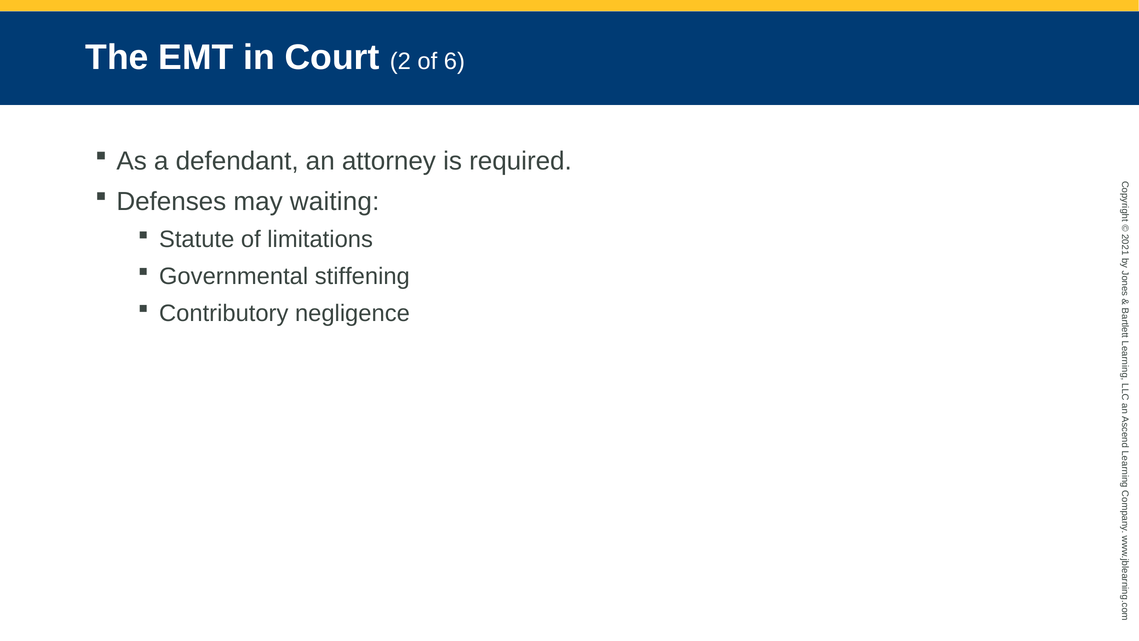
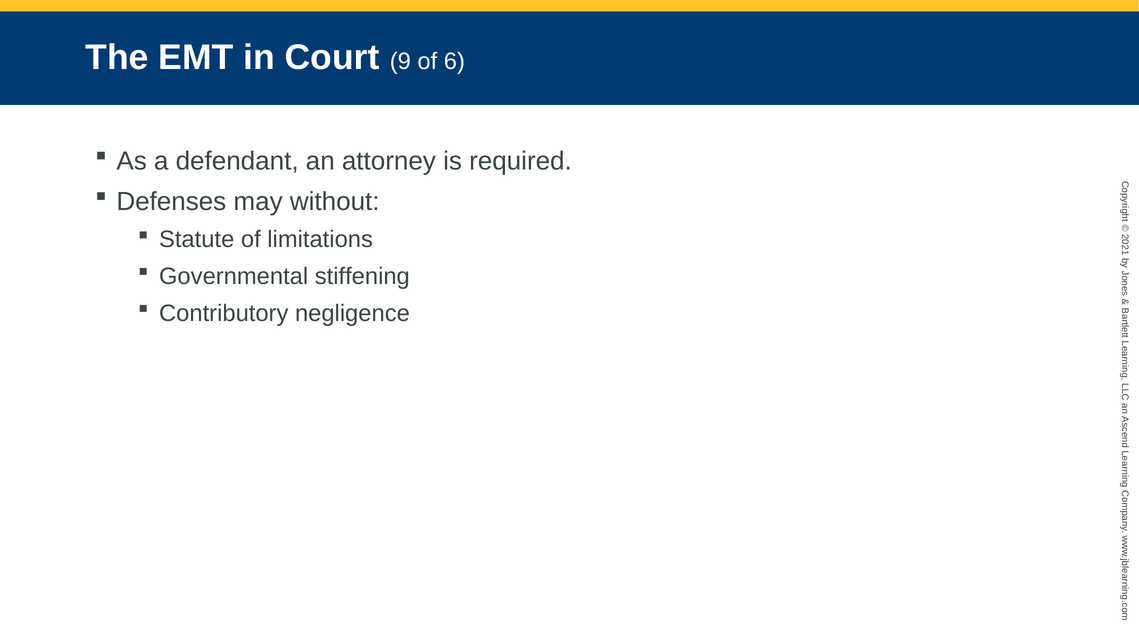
Court 2: 2 -> 9 (400, 61)
waiting: waiting -> without (335, 201)
